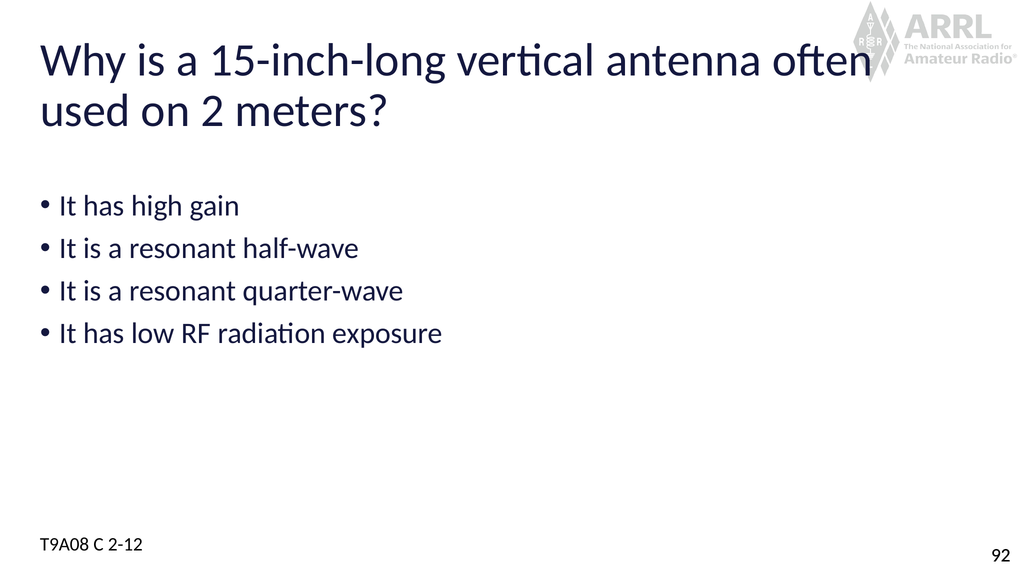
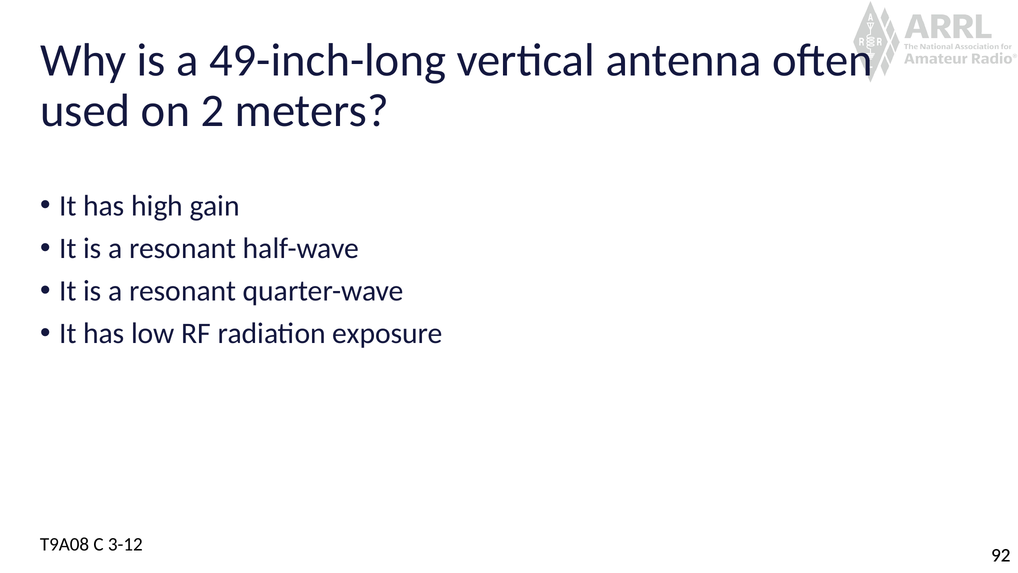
15-inch-long: 15-inch-long -> 49-inch-long (328, 60)
2-12: 2-12 -> 3-12 (125, 544)
